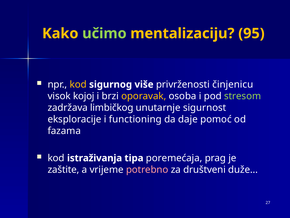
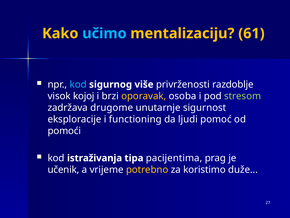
učimo colour: light green -> light blue (104, 33)
95: 95 -> 61 (251, 33)
kod colour: yellow -> light blue (78, 84)
činjenicu: činjenicu -> razdoblje (233, 84)
limbičkog: limbičkog -> drugome (112, 107)
daje: daje -> ljudi (188, 119)
fazama: fazama -> pomoći (64, 131)
poremećaja: poremećaja -> pacijentima (174, 158)
zaštite: zaštite -> učenik (63, 169)
potrebno colour: pink -> yellow (147, 169)
društveni: društveni -> koristimo (205, 169)
